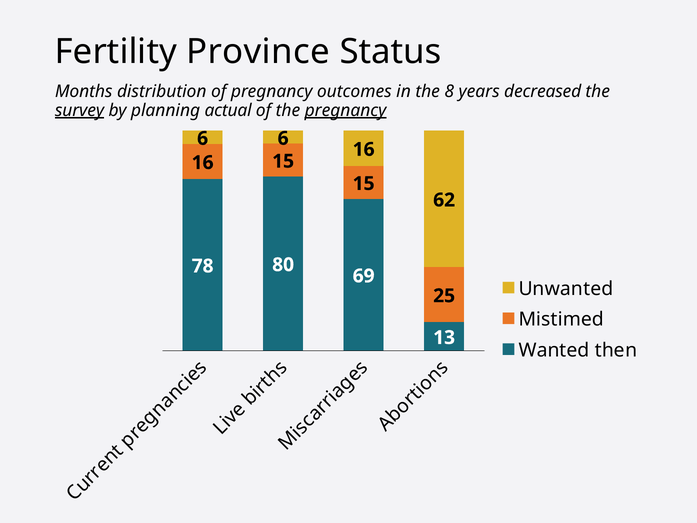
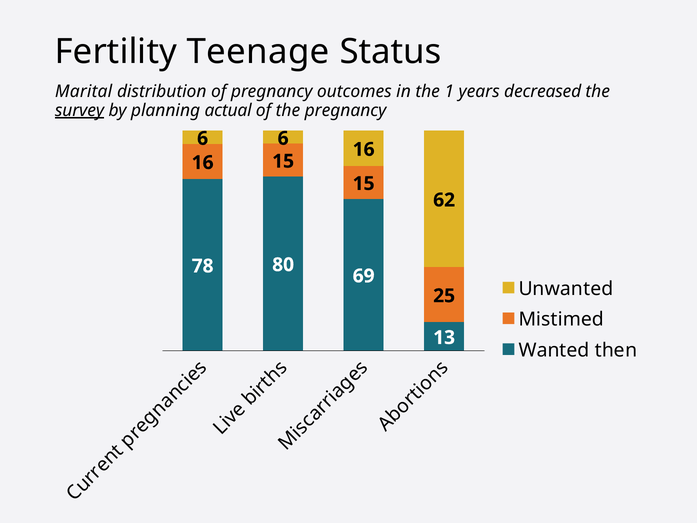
Province: Province -> Teenage (258, 52)
Months: Months -> Marital (84, 91)
8: 8 -> 1 (449, 91)
pregnancy underline: present -> none (346, 110)
